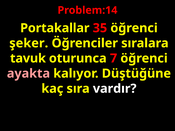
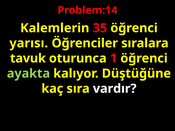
Portakallar: Portakallar -> Kalemlerin (55, 28)
şeker: şeker -> yarısı (29, 43)
7: 7 -> 1 (114, 58)
ayakta colour: pink -> light green (28, 74)
